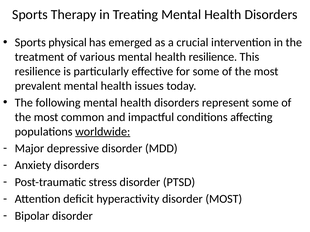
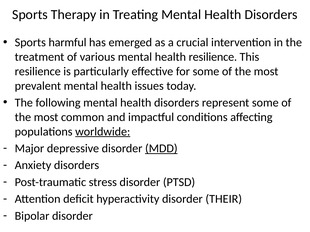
physical: physical -> harmful (68, 43)
MDD underline: none -> present (161, 149)
disorder MOST: MOST -> THEIR (224, 199)
